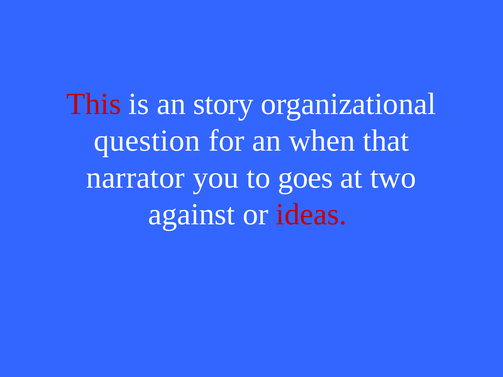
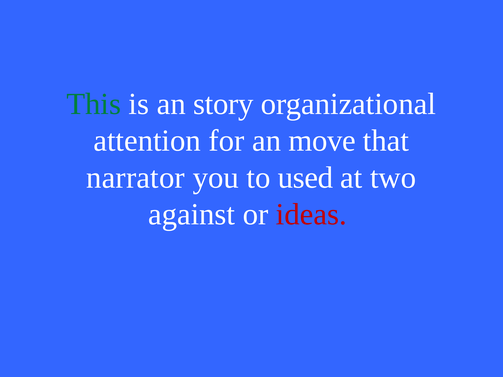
This colour: red -> green (94, 104)
question: question -> attention (147, 141)
when: when -> move (322, 141)
goes: goes -> used (306, 178)
